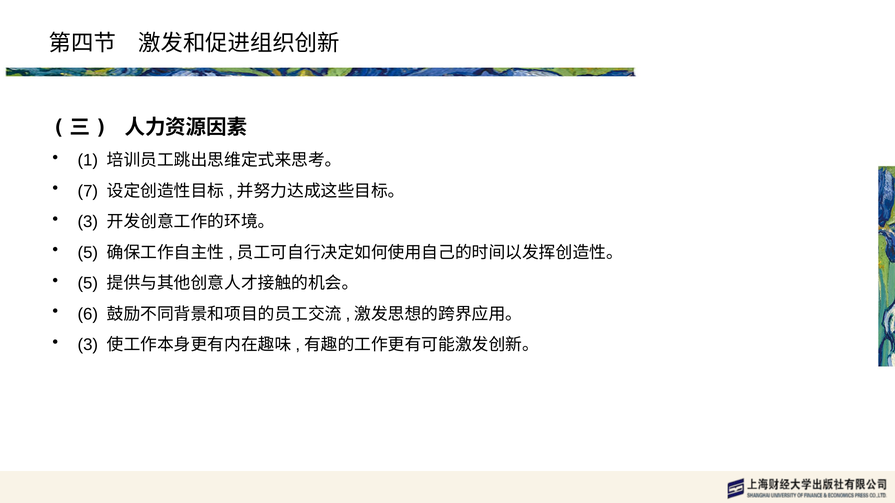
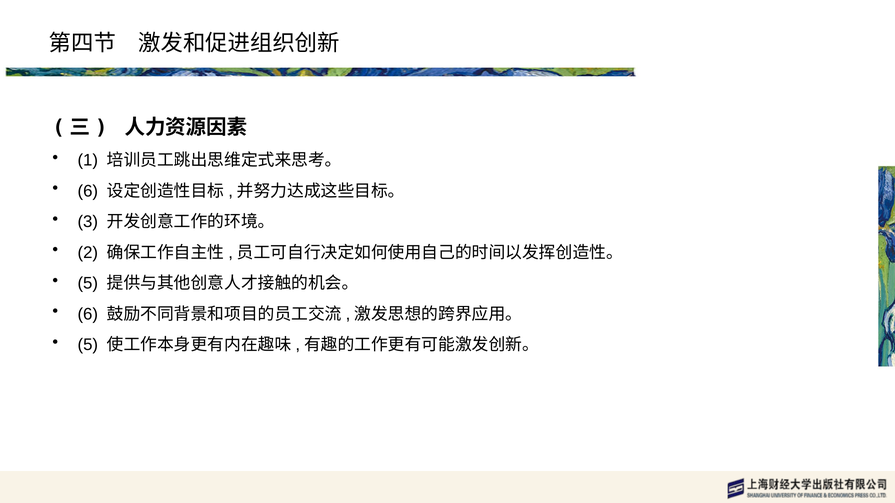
7: 7 -> 6 (88, 191)
5: 5 -> 2 (88, 253)
3: 3 -> 5 (88, 345)
